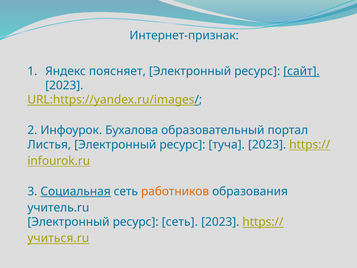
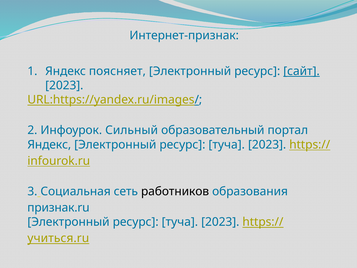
Бухалова: Бухалова -> Сильный (132, 130)
Листья: Листья -> Яндекс (49, 144)
Социальная underline: present -> none (76, 191)
работников colour: orange -> black (175, 191)
учитель.ru: учитель.ru -> признак.ru (58, 207)
сеть: сеть -> туча (180, 222)
